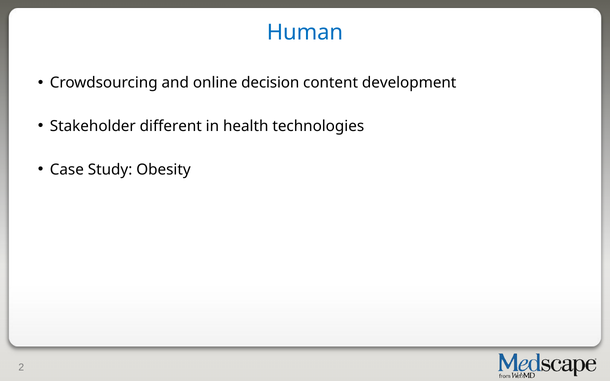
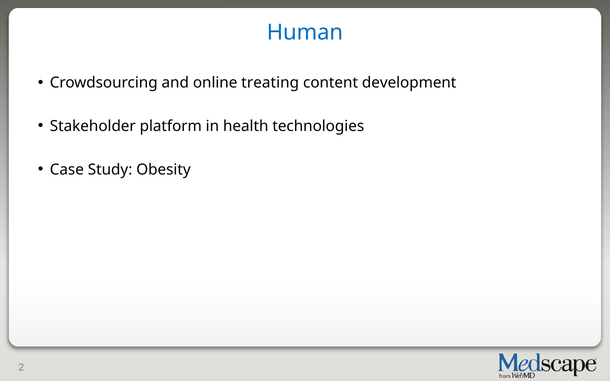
decision: decision -> treating (270, 83)
different: different -> platform (171, 126)
